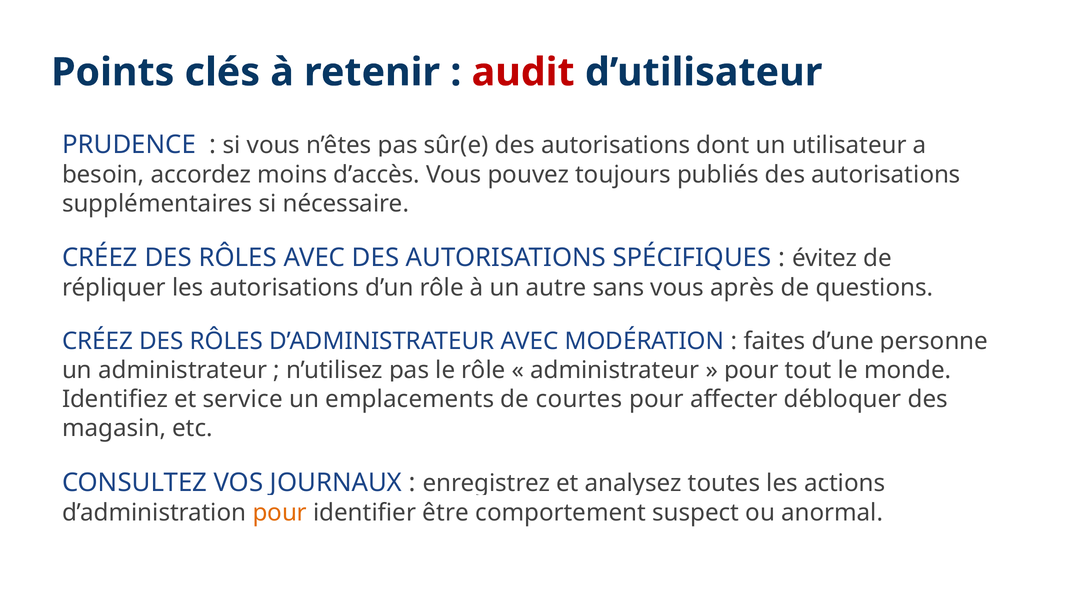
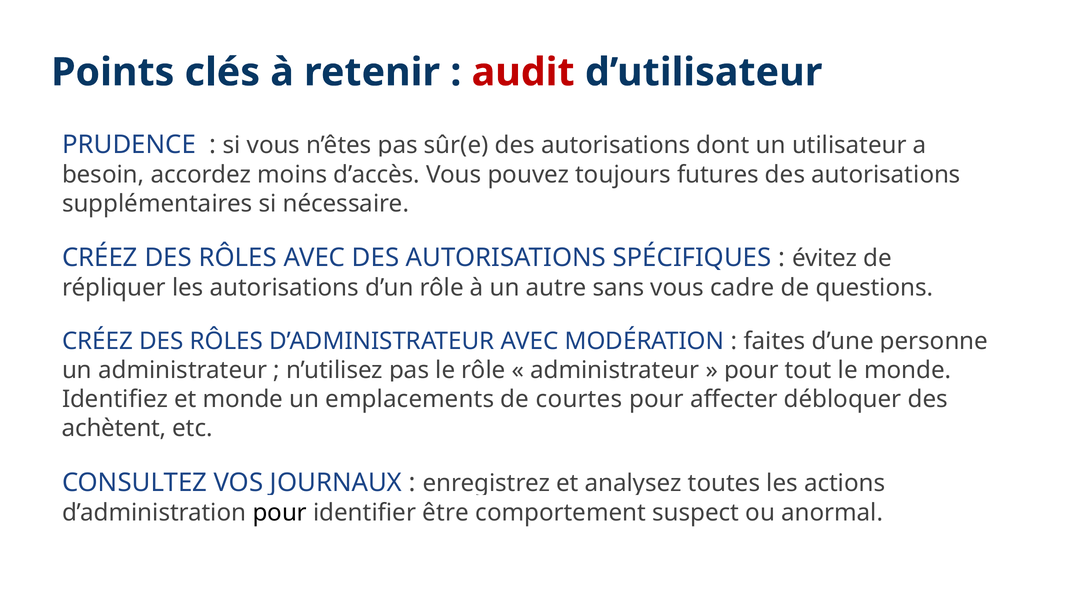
publiés: publiés -> futures (718, 174)
après: après -> cadre (742, 288)
service: service -> monde (243, 399)
magasin: magasin -> achètent (114, 428)
pour colour: orange -> black (280, 513)
